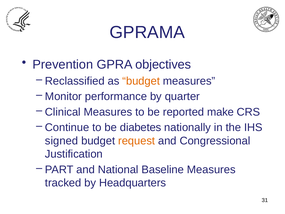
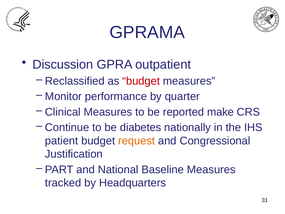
Prevention: Prevention -> Discussion (63, 65)
objectives: objectives -> outpatient (163, 65)
budget colour: orange -> red (141, 81)
signed: signed -> patient (62, 141)
